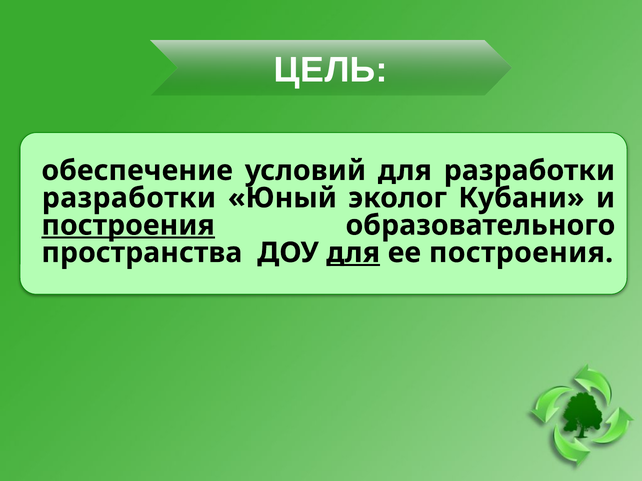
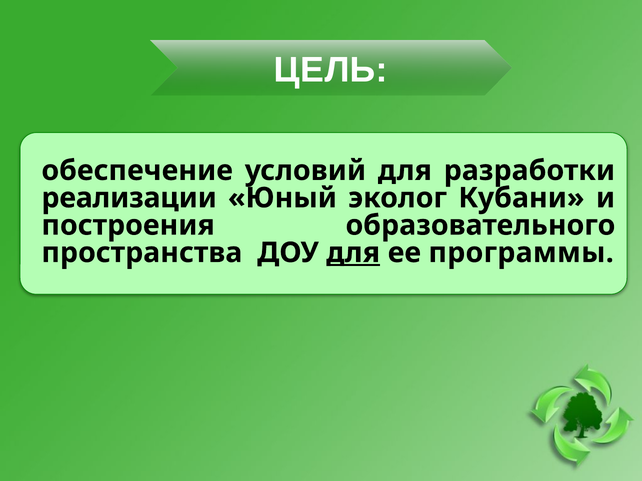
разработки: разработки -> реализации (129, 198)
построения underline: present -> none (128, 226)
ее построения: построения -> программы (521, 253)
